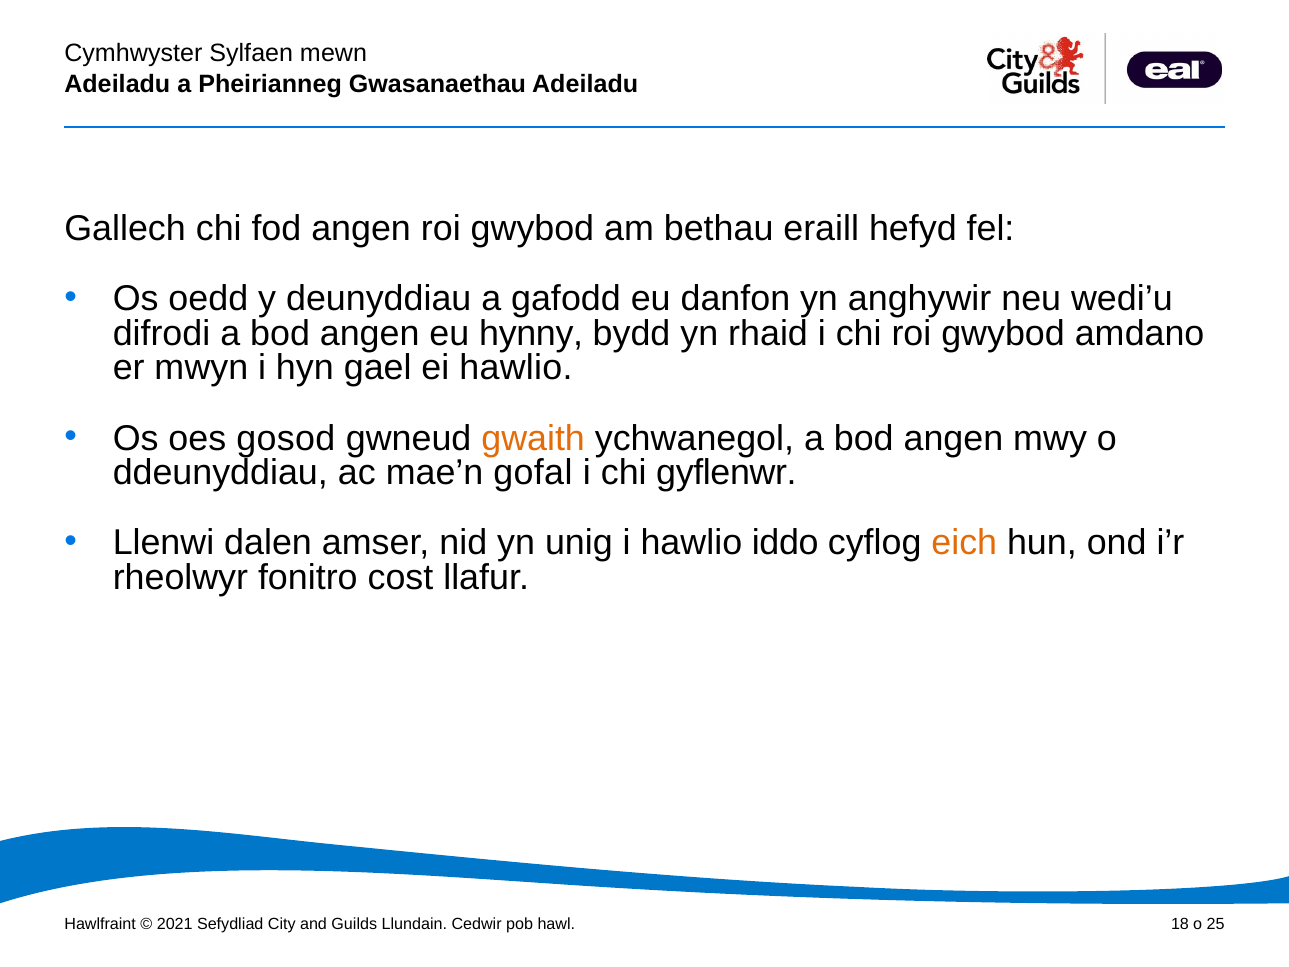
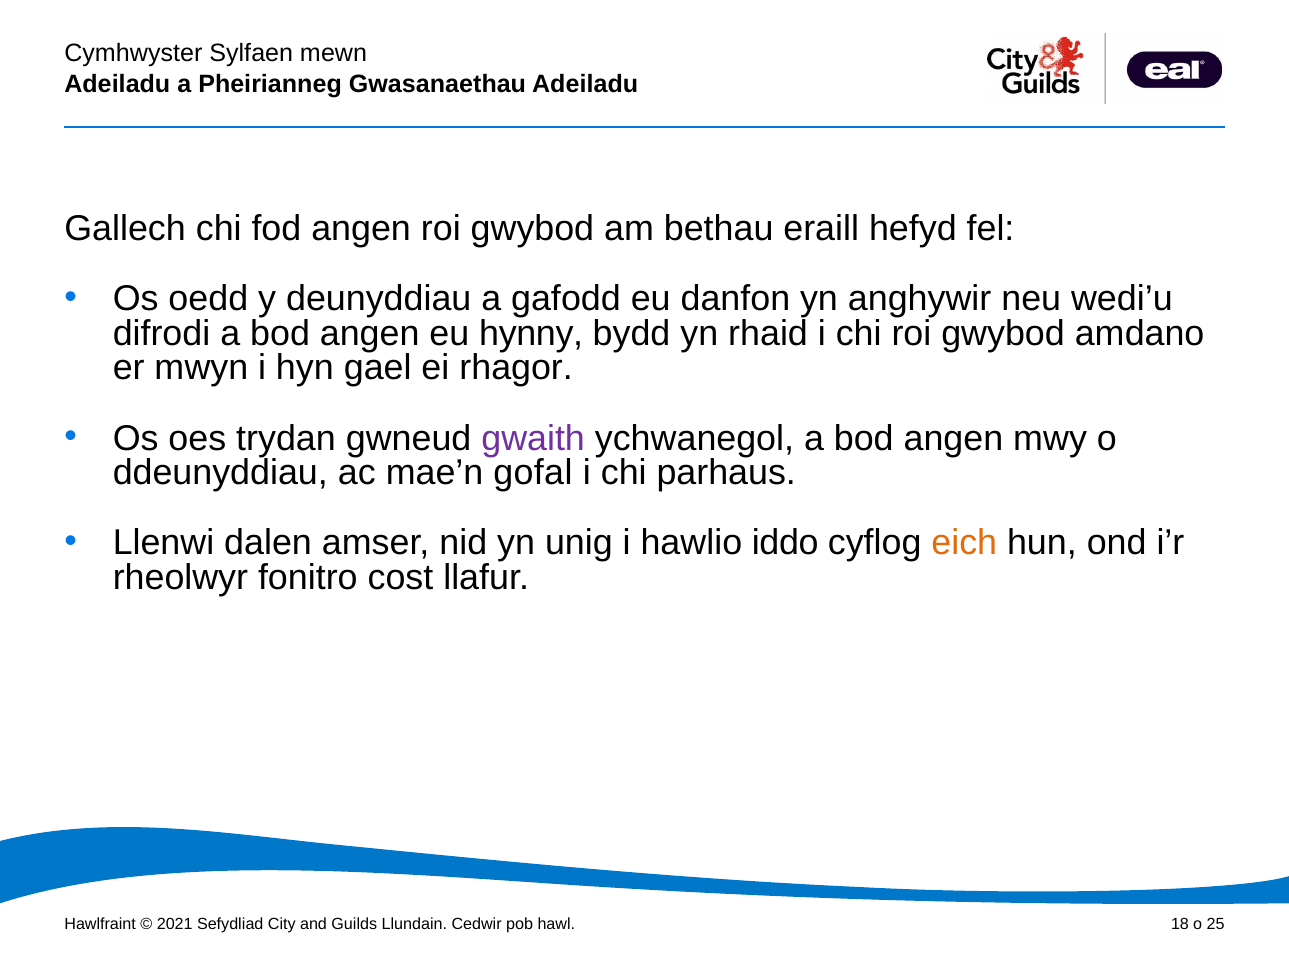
ei hawlio: hawlio -> rhagor (516, 368)
gosod: gosod -> trydan (286, 438)
gwaith colour: orange -> purple (533, 438)
gyflenwr: gyflenwr -> parhaus (726, 473)
